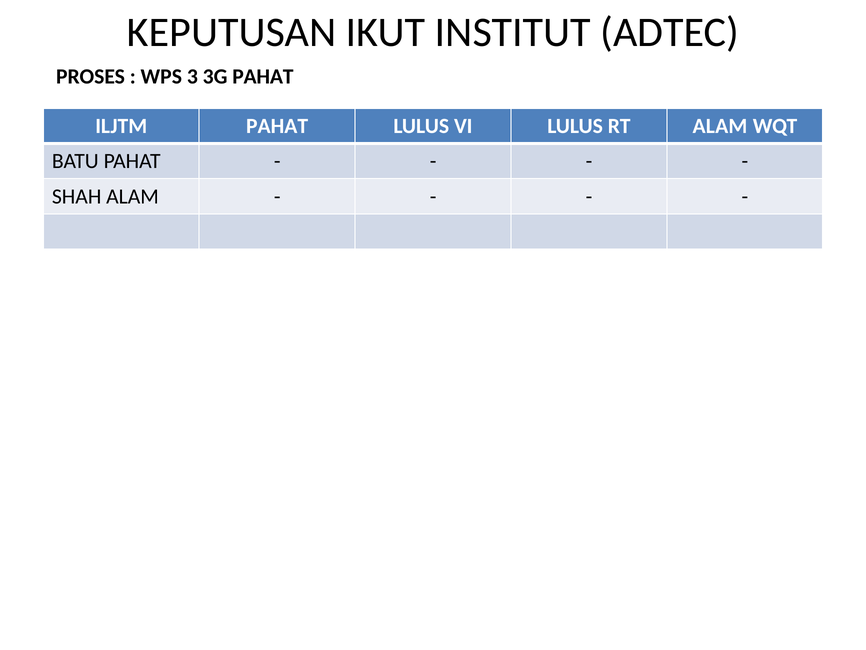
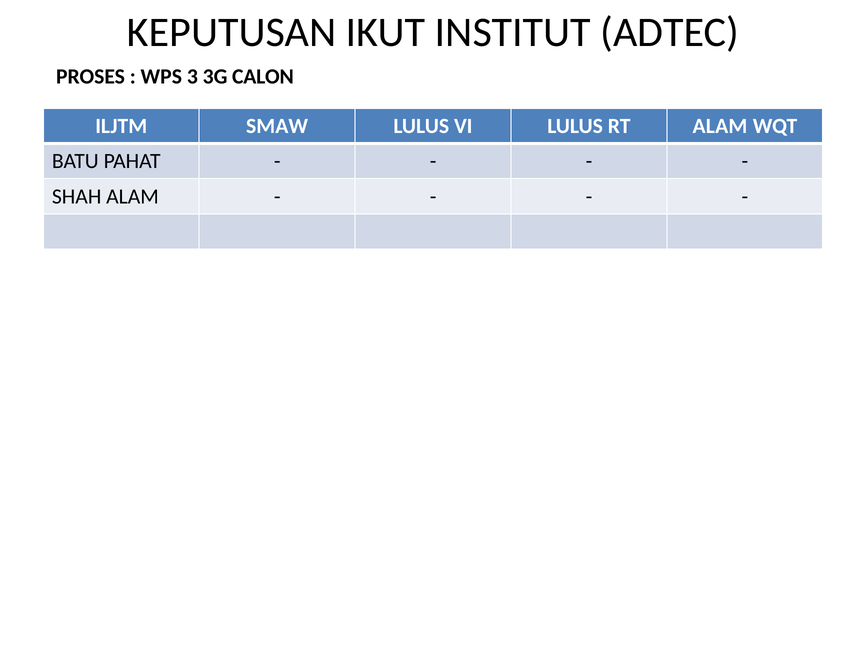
3G PAHAT: PAHAT -> CALON (263, 76)
ILJTM PAHAT: PAHAT -> SMAW (277, 126)
